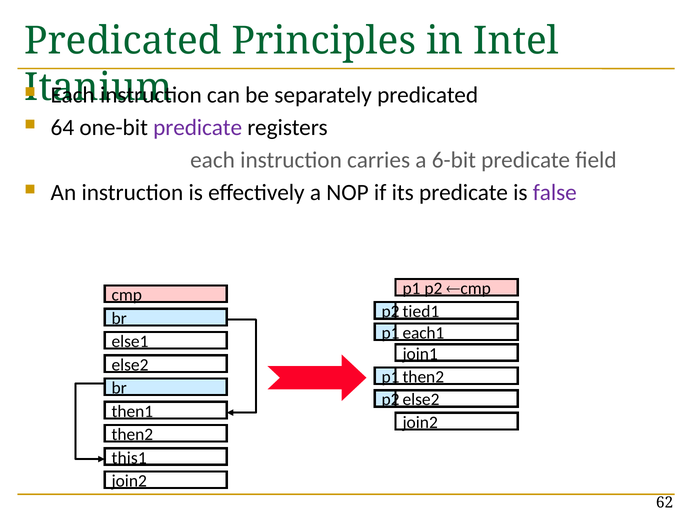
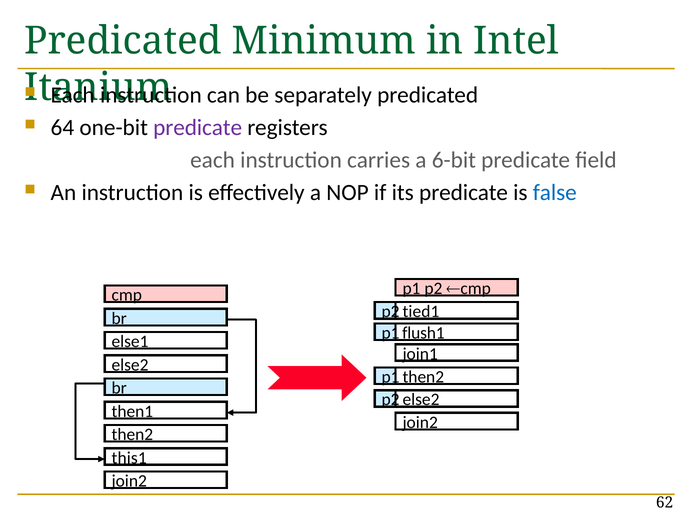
Principles: Principles -> Minimum (324, 41)
false colour: purple -> blue (555, 193)
each1: each1 -> flush1 (423, 333)
